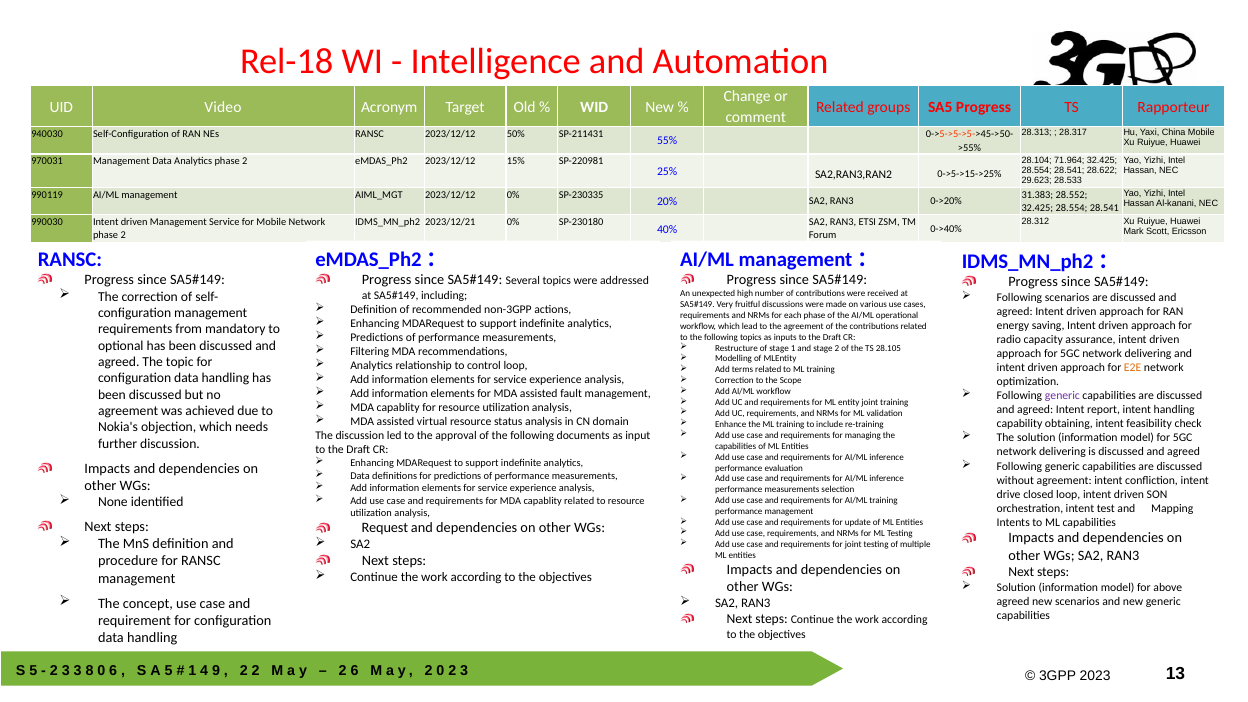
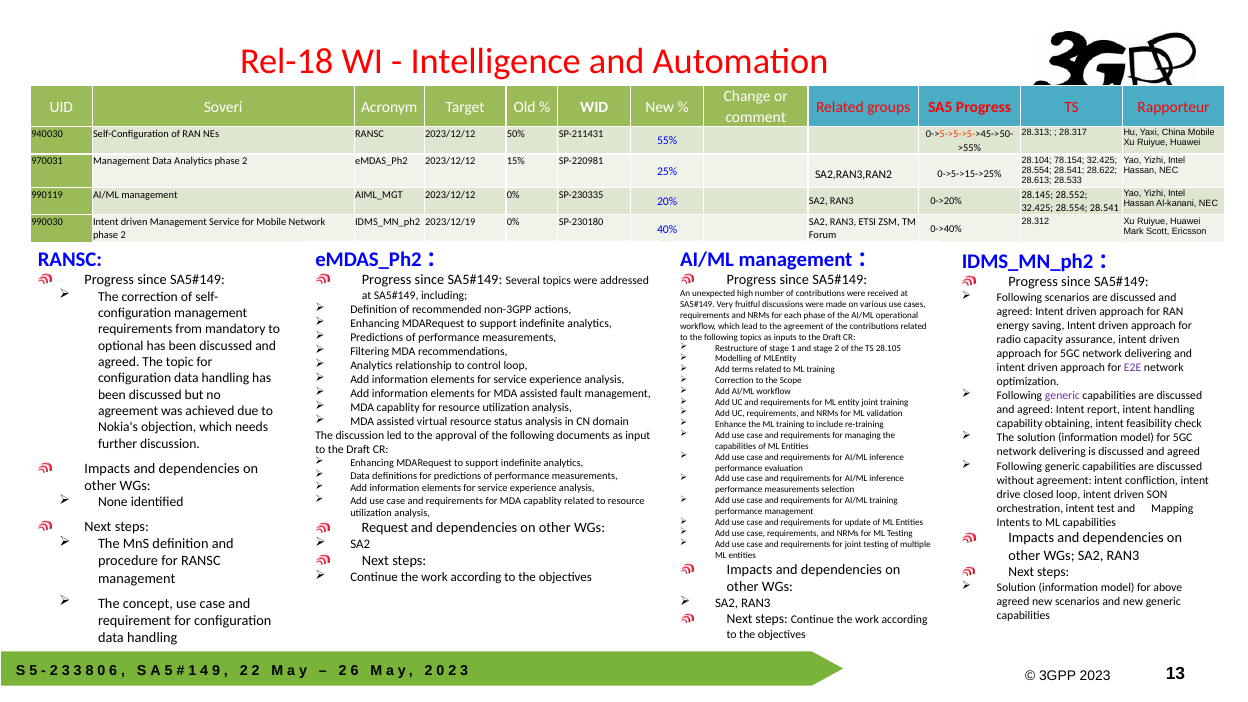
Video: Video -> Soveri (223, 107)
71.964: 71.964 -> 78.154 (1069, 160)
29.623: 29.623 -> 28.613 (1037, 180)
31.383: 31.383 -> 28.145 (1037, 195)
2023/12/21: 2023/12/21 -> 2023/12/19 (450, 222)
E2E colour: orange -> purple (1133, 368)
